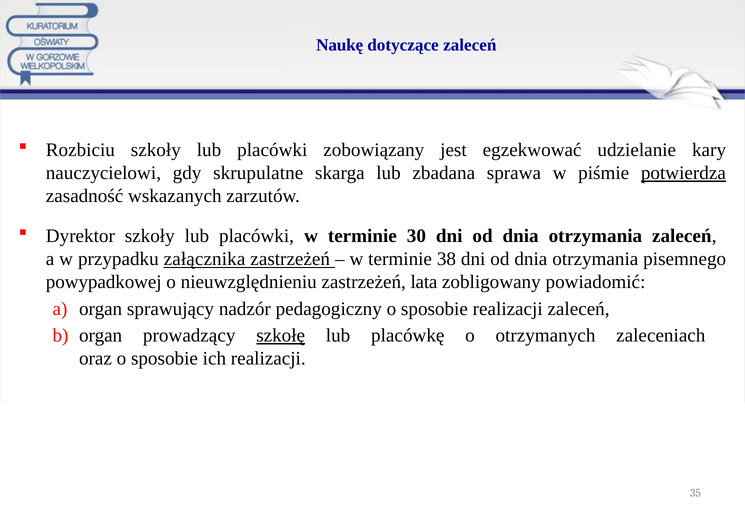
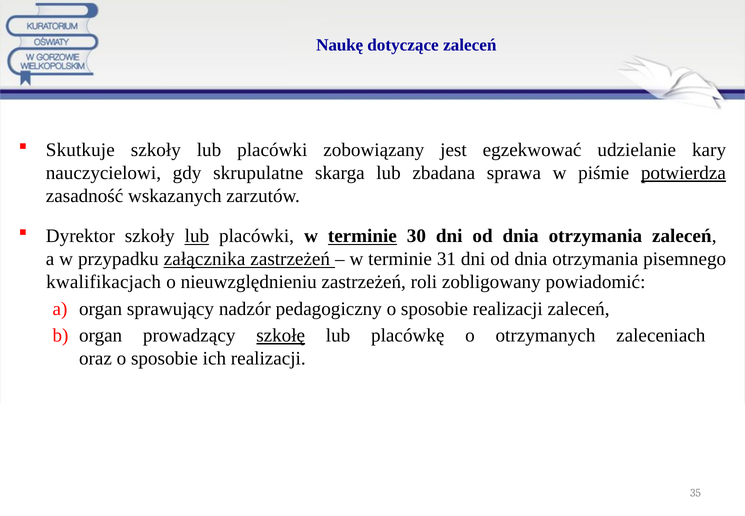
Rozbiciu: Rozbiciu -> Skutkuje (80, 150)
lub underline: none -> present (197, 236)
terminie underline: none -> present (362, 236)
38: 38 -> 31 (446, 259)
powypadkowej: powypadkowej -> kwalifikacjach (104, 282)
lata: lata -> roli (424, 282)
